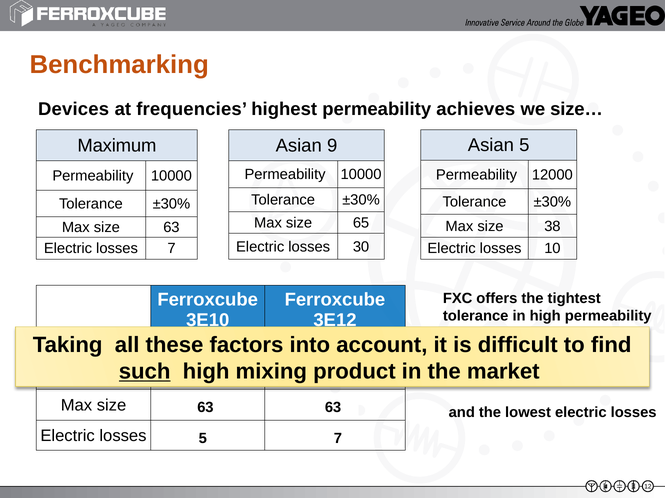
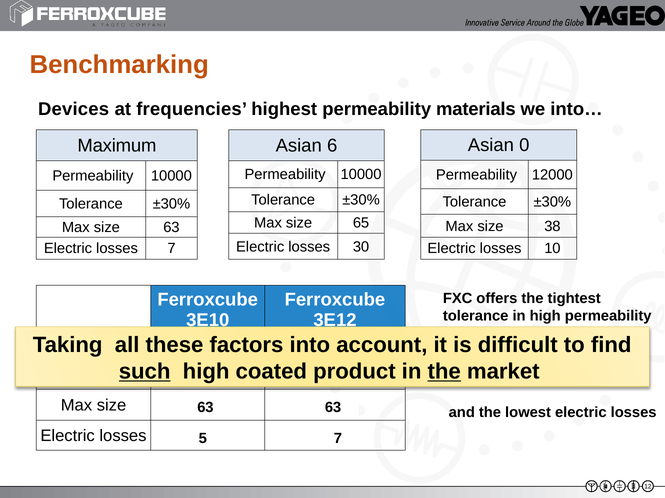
achieves: achieves -> materials (476, 109)
size…: size… -> into… (576, 109)
Asian 5: 5 -> 0 (524, 146)
9: 9 -> 6 (332, 146)
mixing: mixing -> coated (271, 372)
the underline: none -> present (444, 372)
